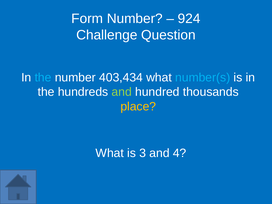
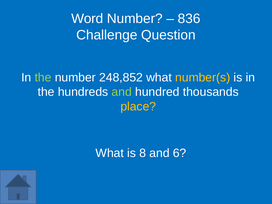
Form: Form -> Word (87, 19)
924: 924 -> 836 (189, 19)
the colour: light blue -> light green (43, 77)
403,434: 403,434 -> 248,852 (121, 77)
number(s colour: light blue -> yellow (203, 77)
3: 3 -> 8 (143, 153)
4: 4 -> 6 (180, 153)
